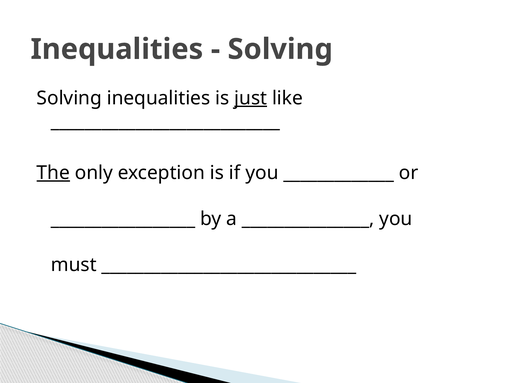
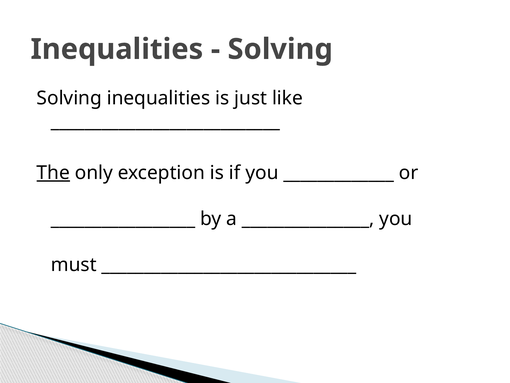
just underline: present -> none (251, 98)
